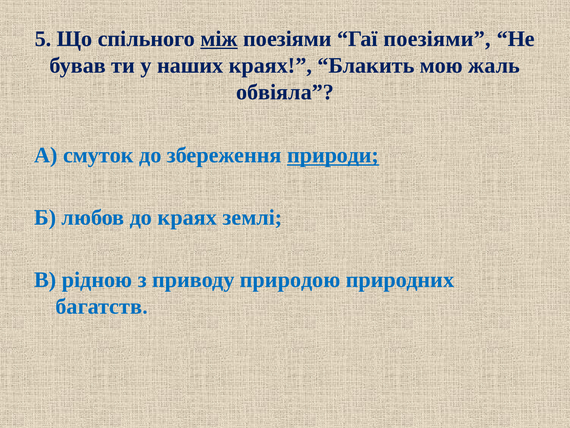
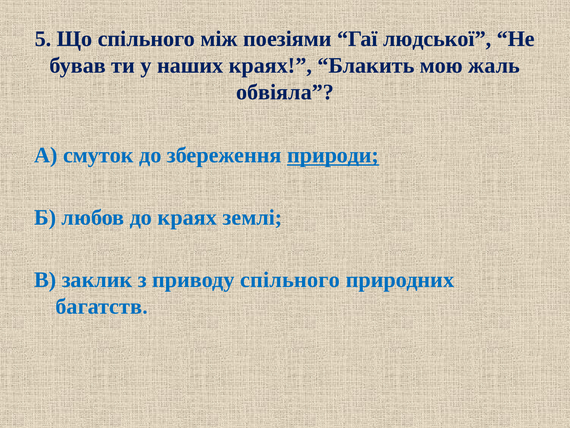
між underline: present -> none (219, 39)
Гаї поезіями: поезіями -> людської (437, 39)
рідною: рідною -> заклик (97, 279)
приводу природою: природою -> спільного (290, 279)
